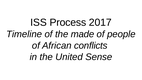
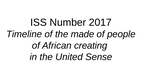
Process: Process -> Number (68, 22)
conflicts: conflicts -> creating (91, 46)
